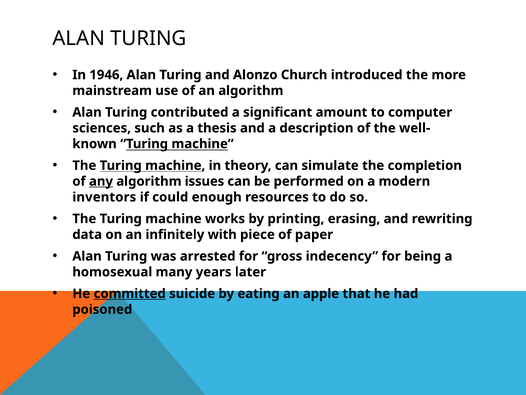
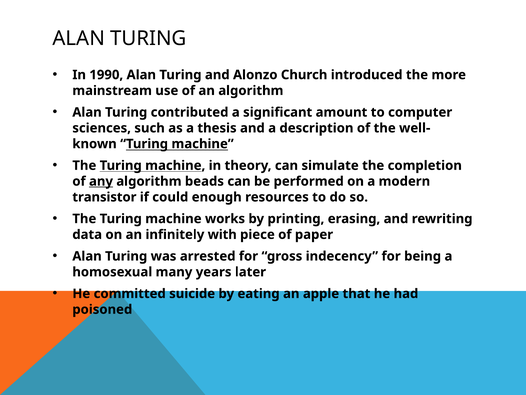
1946: 1946 -> 1990 (106, 75)
issues: issues -> beads (204, 181)
inventors: inventors -> transistor (104, 197)
committed underline: present -> none (130, 293)
